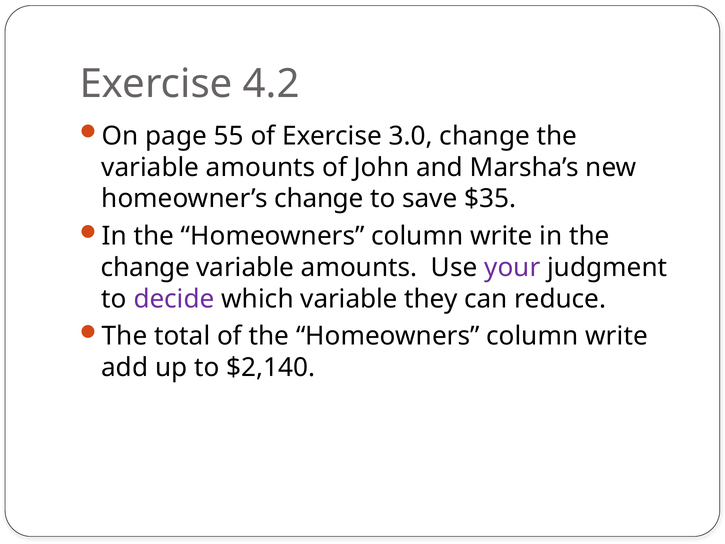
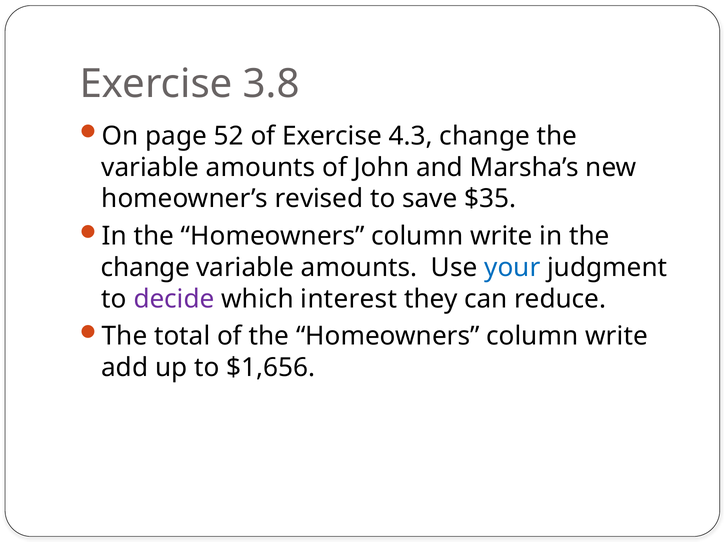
4.2: 4.2 -> 3.8 (271, 84)
55: 55 -> 52 (229, 136)
3.0: 3.0 -> 4.3 (411, 136)
homeowner’s change: change -> revised (319, 199)
your colour: purple -> blue (512, 267)
which variable: variable -> interest (349, 299)
$2,140: $2,140 -> $1,656 (271, 367)
